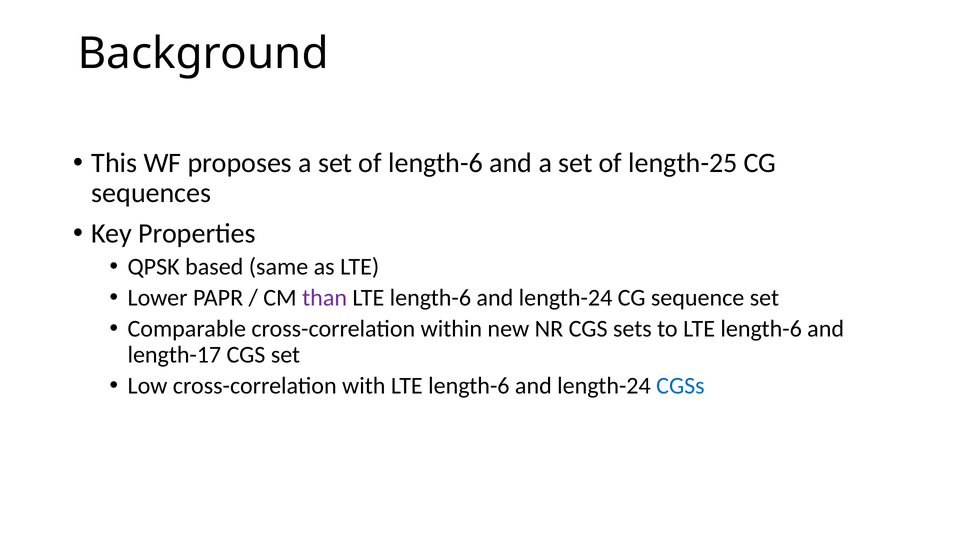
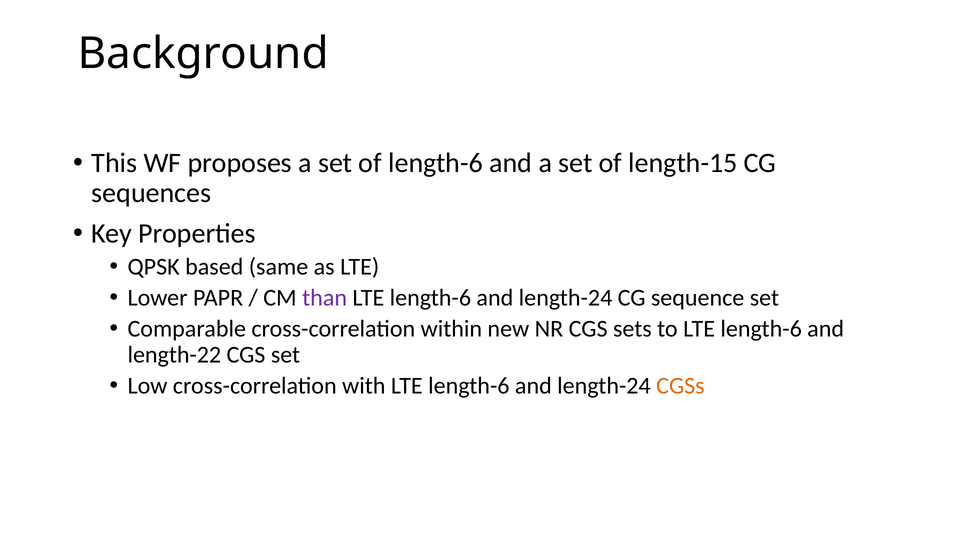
length-25: length-25 -> length-15 (683, 163)
length-17: length-17 -> length-22 (174, 355)
CGSs colour: blue -> orange (680, 386)
